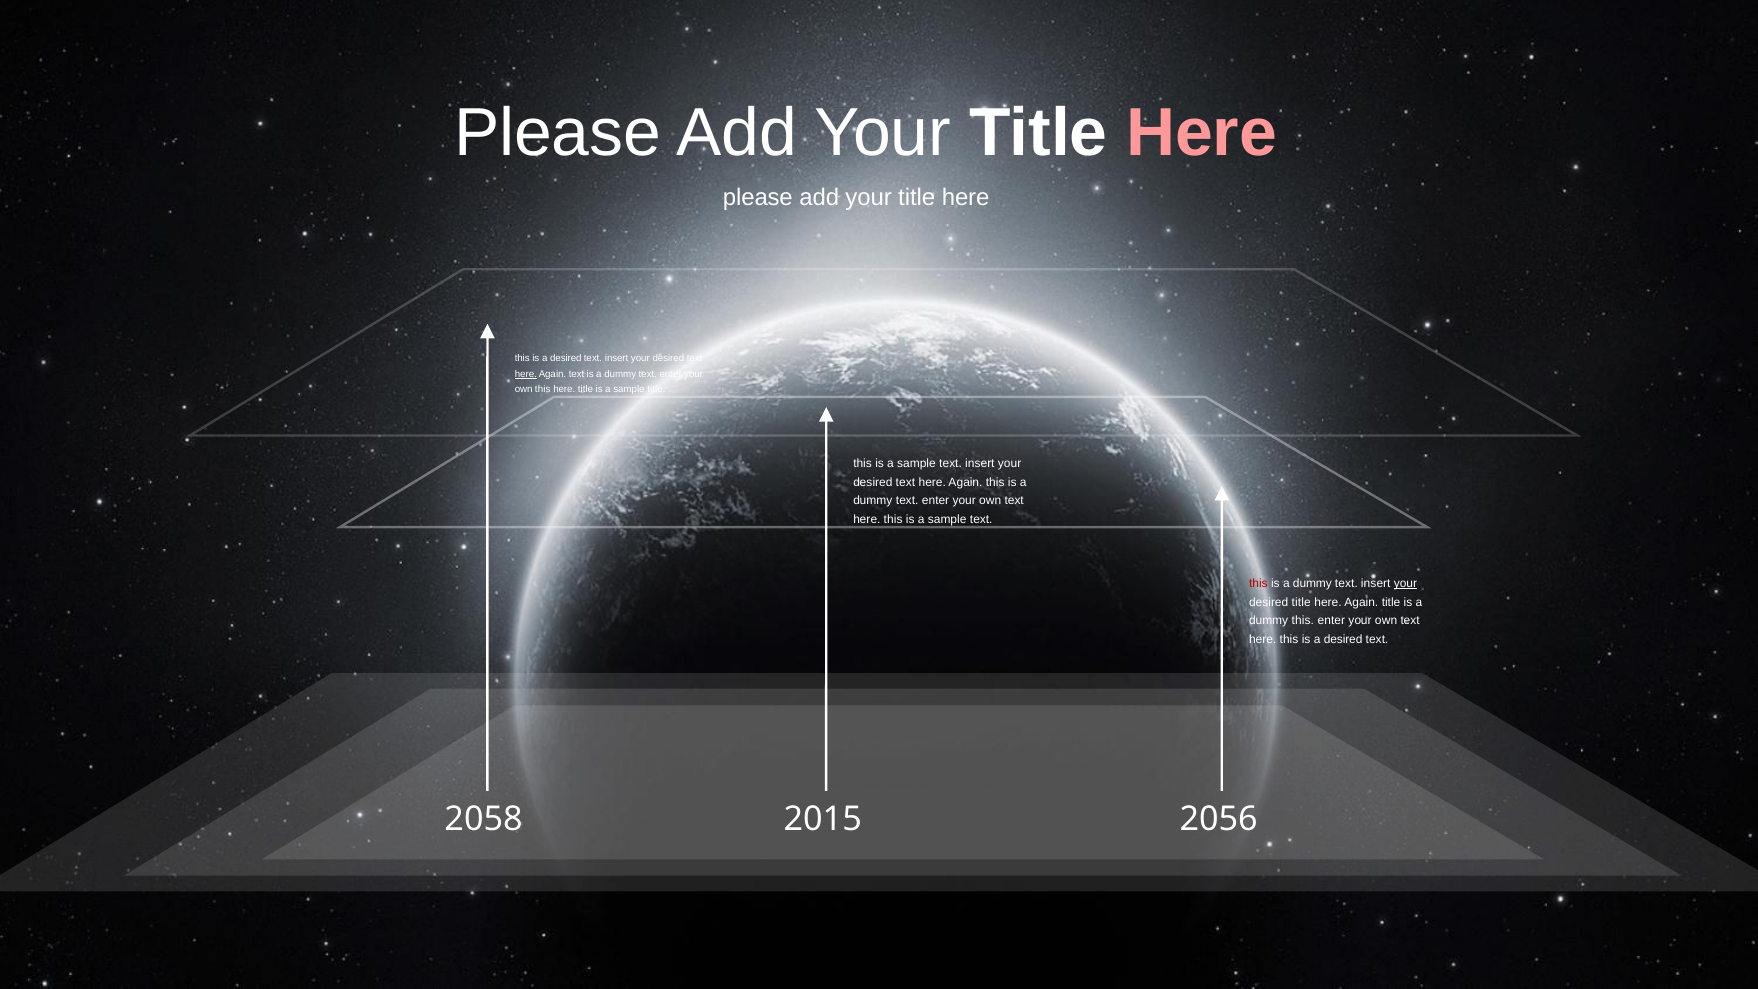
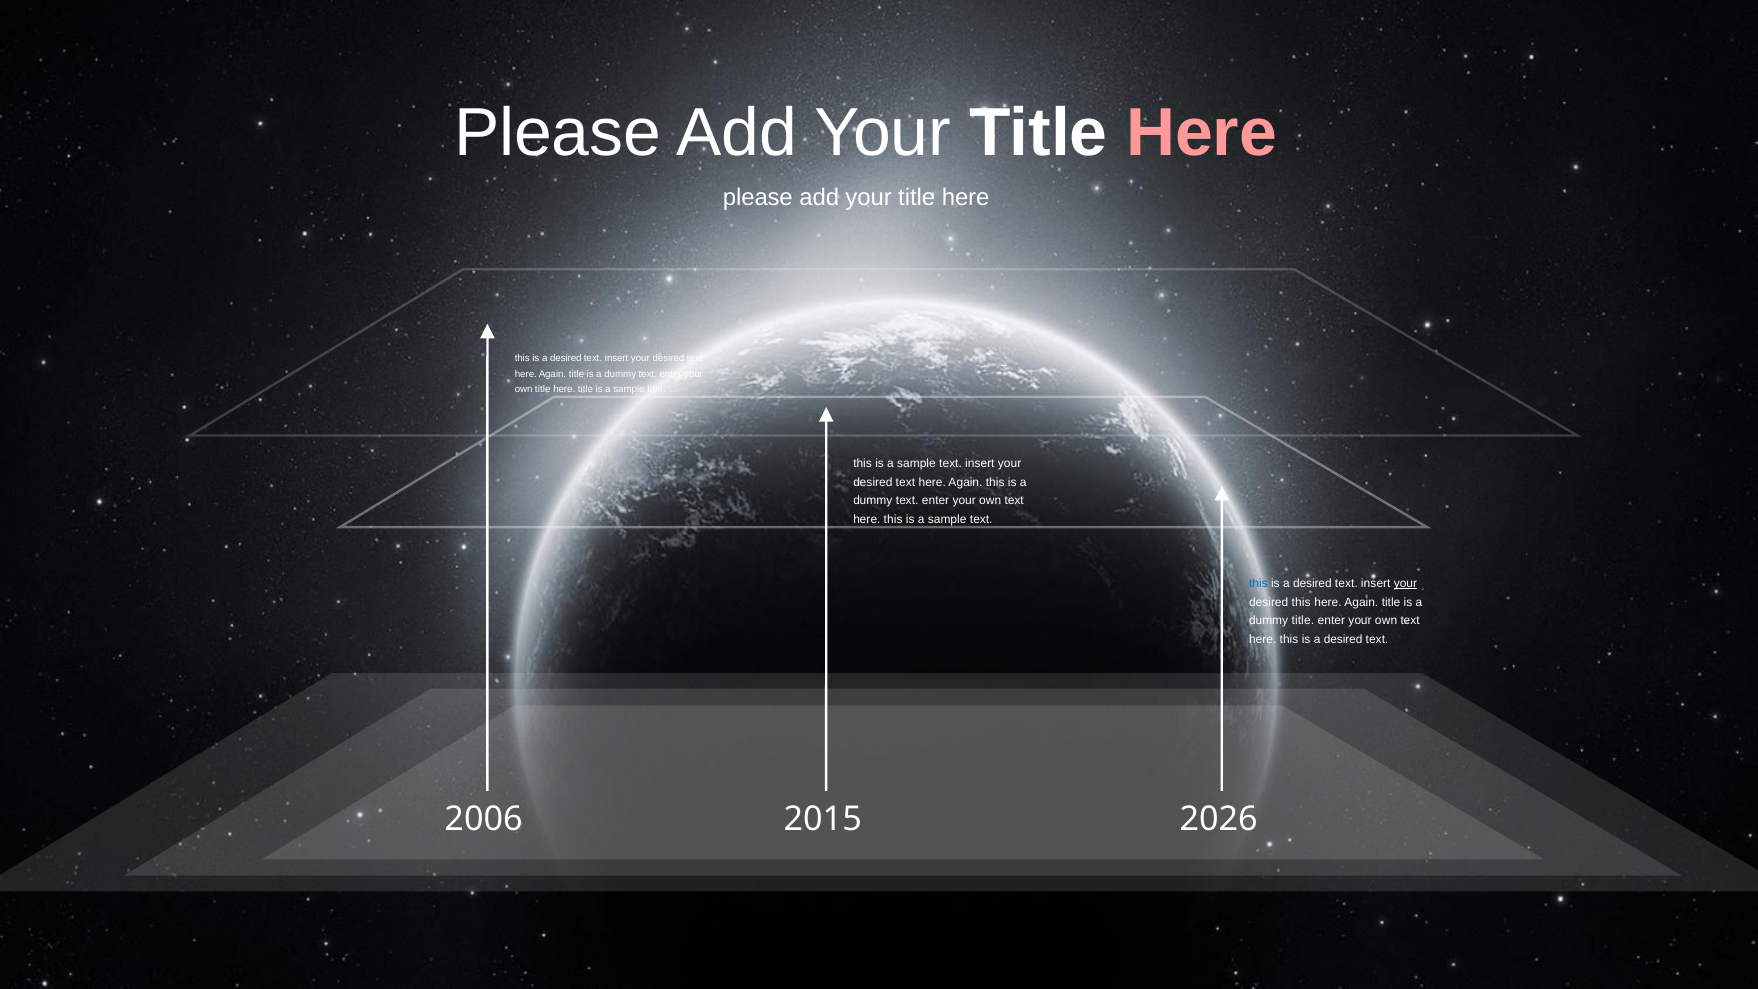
here underline: present -> none (526, 374)
text: text -> title (577, 374)
own this: this -> title (543, 389)
this colour: red -> blue (1258, 583)
dummy: dummy -> desired (1312, 583)
desired title: title -> this (1301, 602)
dummy this: this -> title (1303, 621)
2058: 2058 -> 2006 (484, 819)
2056: 2056 -> 2026 (1219, 819)
